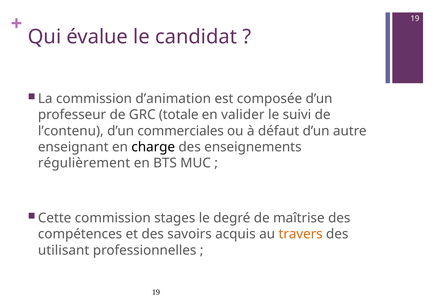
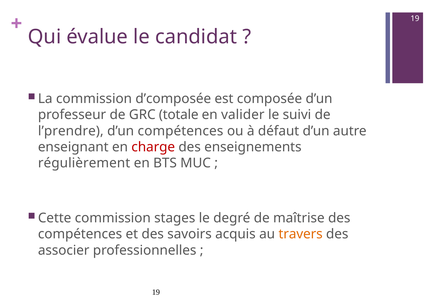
d’animation: d’animation -> d’composée (173, 98)
l’contenu: l’contenu -> l’prendre (71, 131)
d’un commerciales: commerciales -> compétences (180, 131)
charge colour: black -> red (153, 147)
utilisant: utilisant -> associer (64, 250)
